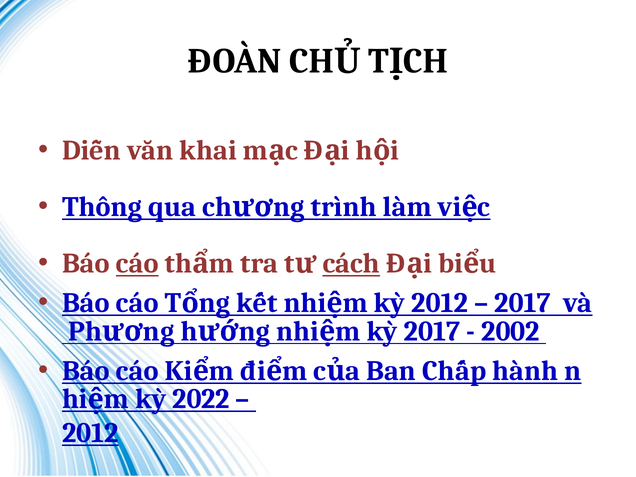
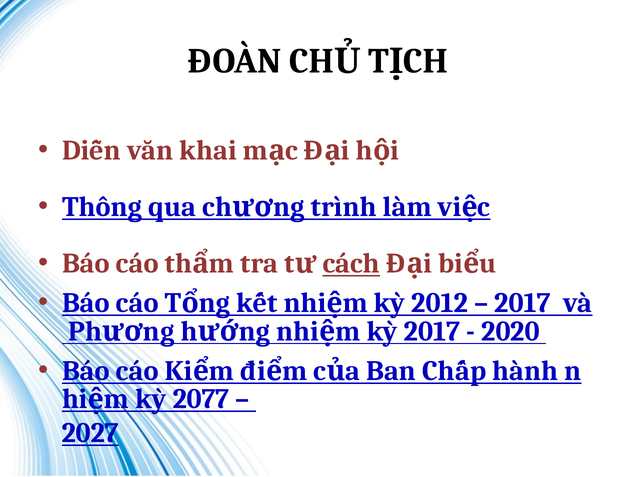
cáo underline: present -> none (137, 263)
2002: 2002 -> 2020 (511, 331)
2022: 2022 -> 2077 (201, 399)
2012: 2012 -> 2027 (90, 433)
